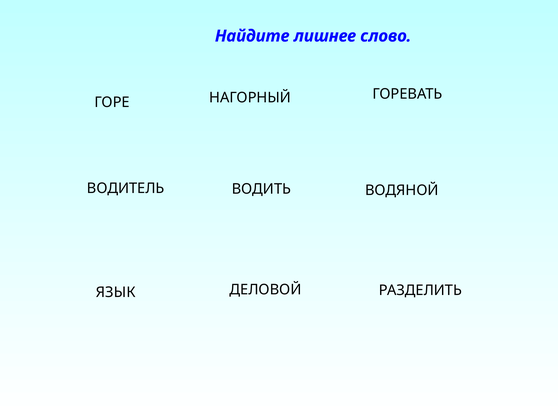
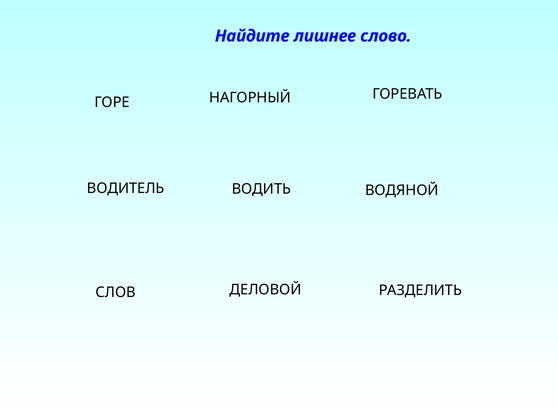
ЯЗЫК: ЯЗЫК -> СЛОВ (116, 292)
